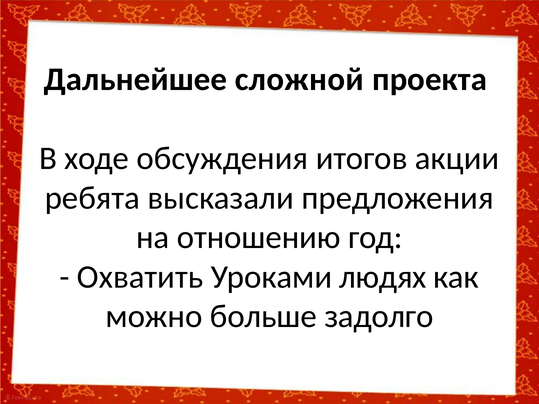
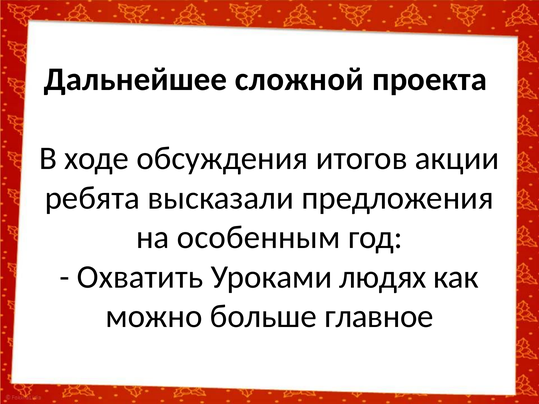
отношению: отношению -> особенным (259, 238)
задолго: задолго -> главное (379, 317)
